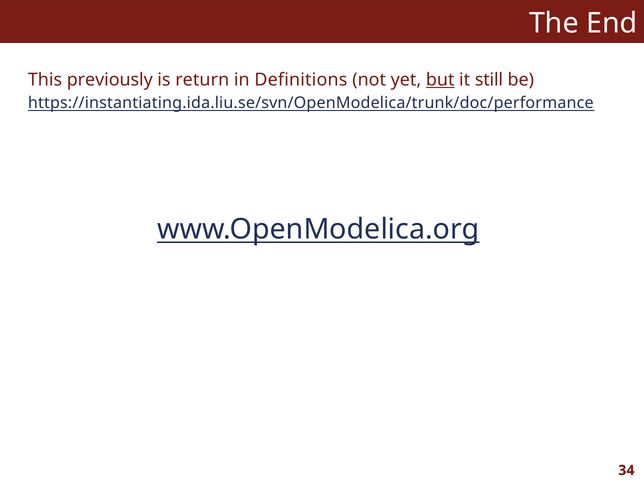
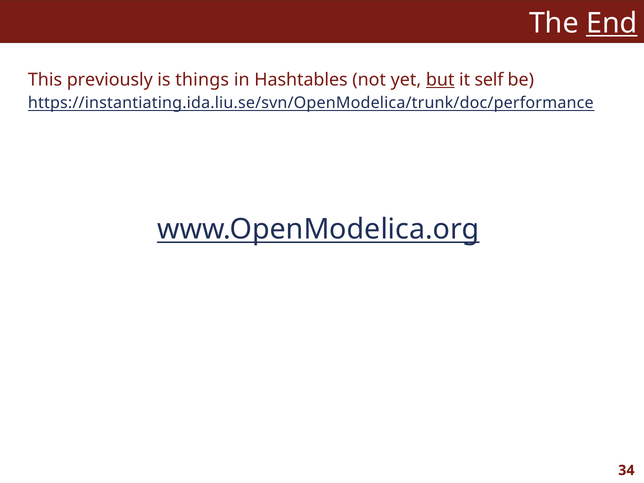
End underline: none -> present (612, 23)
return: return -> things (202, 80)
Definitions: Definitions -> Hashtables (301, 80)
still: still -> self (489, 80)
